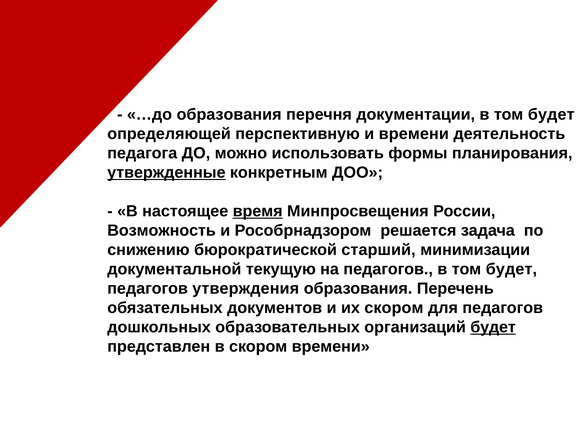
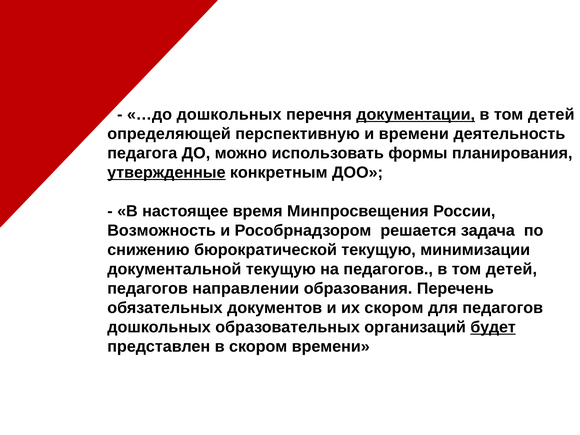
…до образования: образования -> дошкольных (229, 114)
документации underline: none -> present (416, 114)
будет: будет -> детей (551, 114)
время underline: present -> none (258, 211)
бюрократической старший: старший -> текущую (379, 250)
педагогов в том будет: будет -> детей (511, 269)
утверждения: утверждения -> направлении (246, 289)
